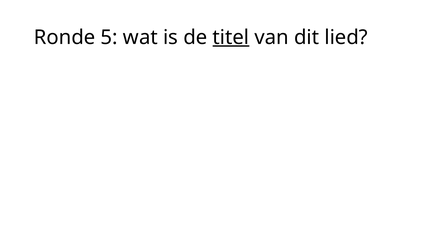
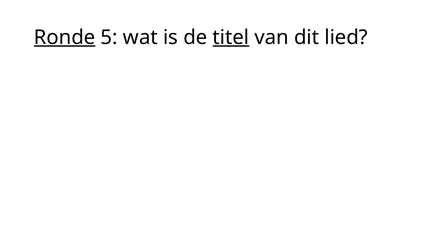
Ronde underline: none -> present (65, 37)
